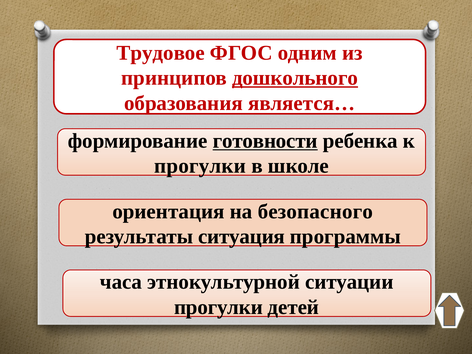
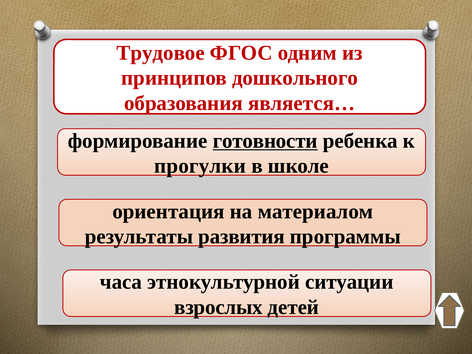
дошкольного underline: present -> none (295, 78)
безопасного: безопасного -> материалом (315, 211)
ситуация: ситуация -> развития (242, 237)
прогулки: прогулки -> взрослых (218, 307)
